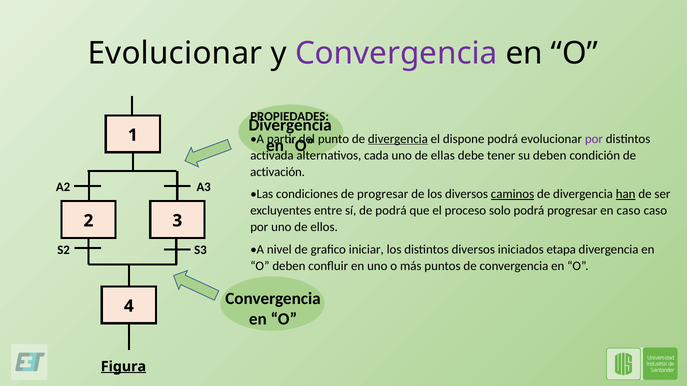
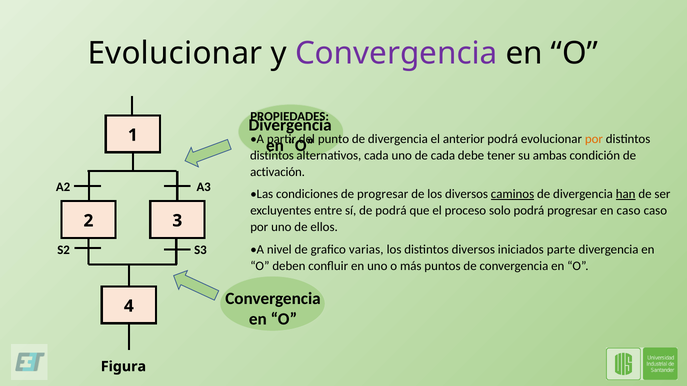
divergencia underline: present -> none (398, 139)
dispone: dispone -> anterior (464, 139)
por colour: purple -> orange (594, 139)
activada: activada -> distintos (272, 155)
de ellas: ellas -> cada (443, 155)
su deben: deben -> ambas (550, 155)
iniciar: iniciar -> varias (366, 250)
etapa: etapa -> parte (561, 250)
Figura underline: present -> none (123, 367)
